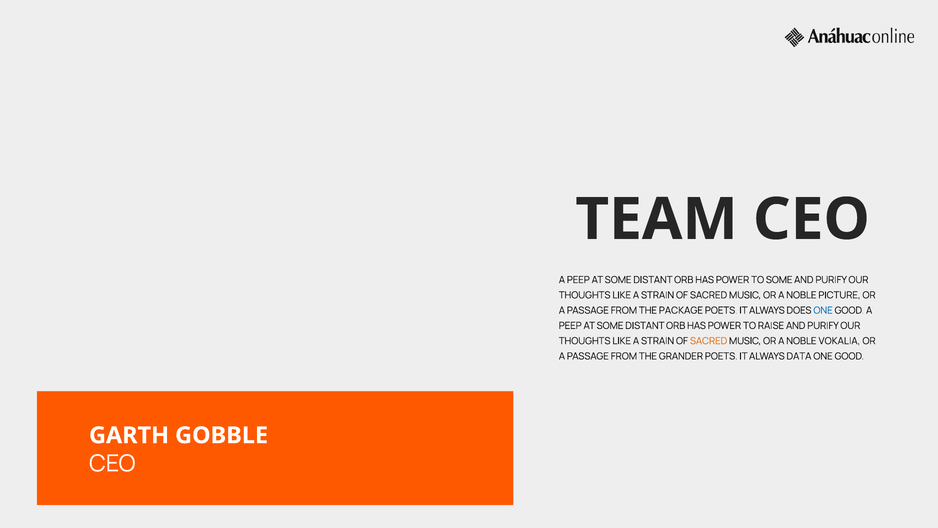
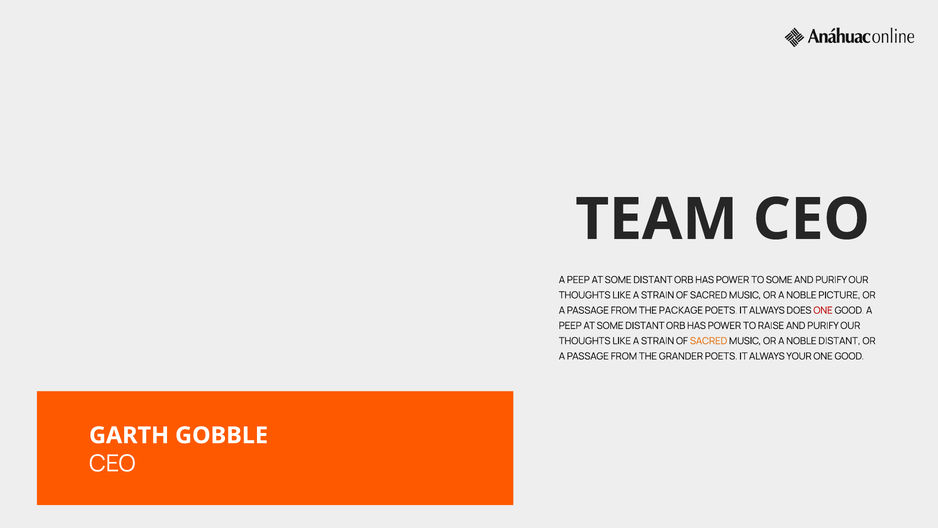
ONE colour: blue -> red (823, 310)
NOBLE VOKALIA: VOKALIA -> DISTANT (839, 341)
DATA: DATA -> YOUR (799, 356)
